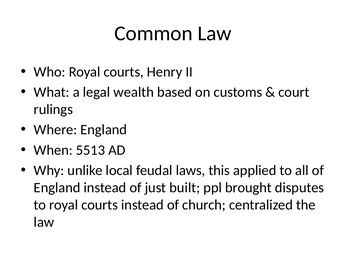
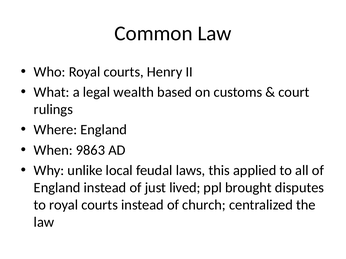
5513: 5513 -> 9863 (90, 150)
built: built -> lived (185, 188)
